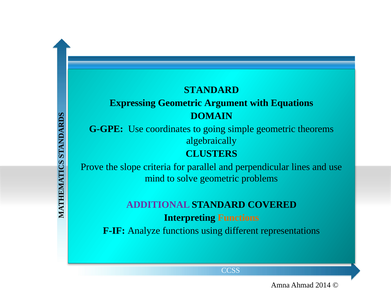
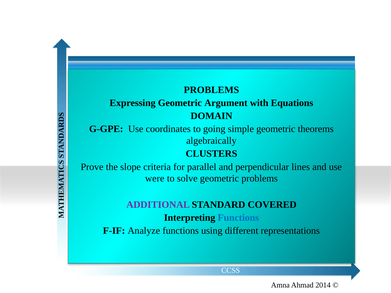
STANDARD: STANDARD -> PROBLEMS (211, 90)
mind: mind -> were (155, 179)
Functions colour: orange -> blue (238, 218)
